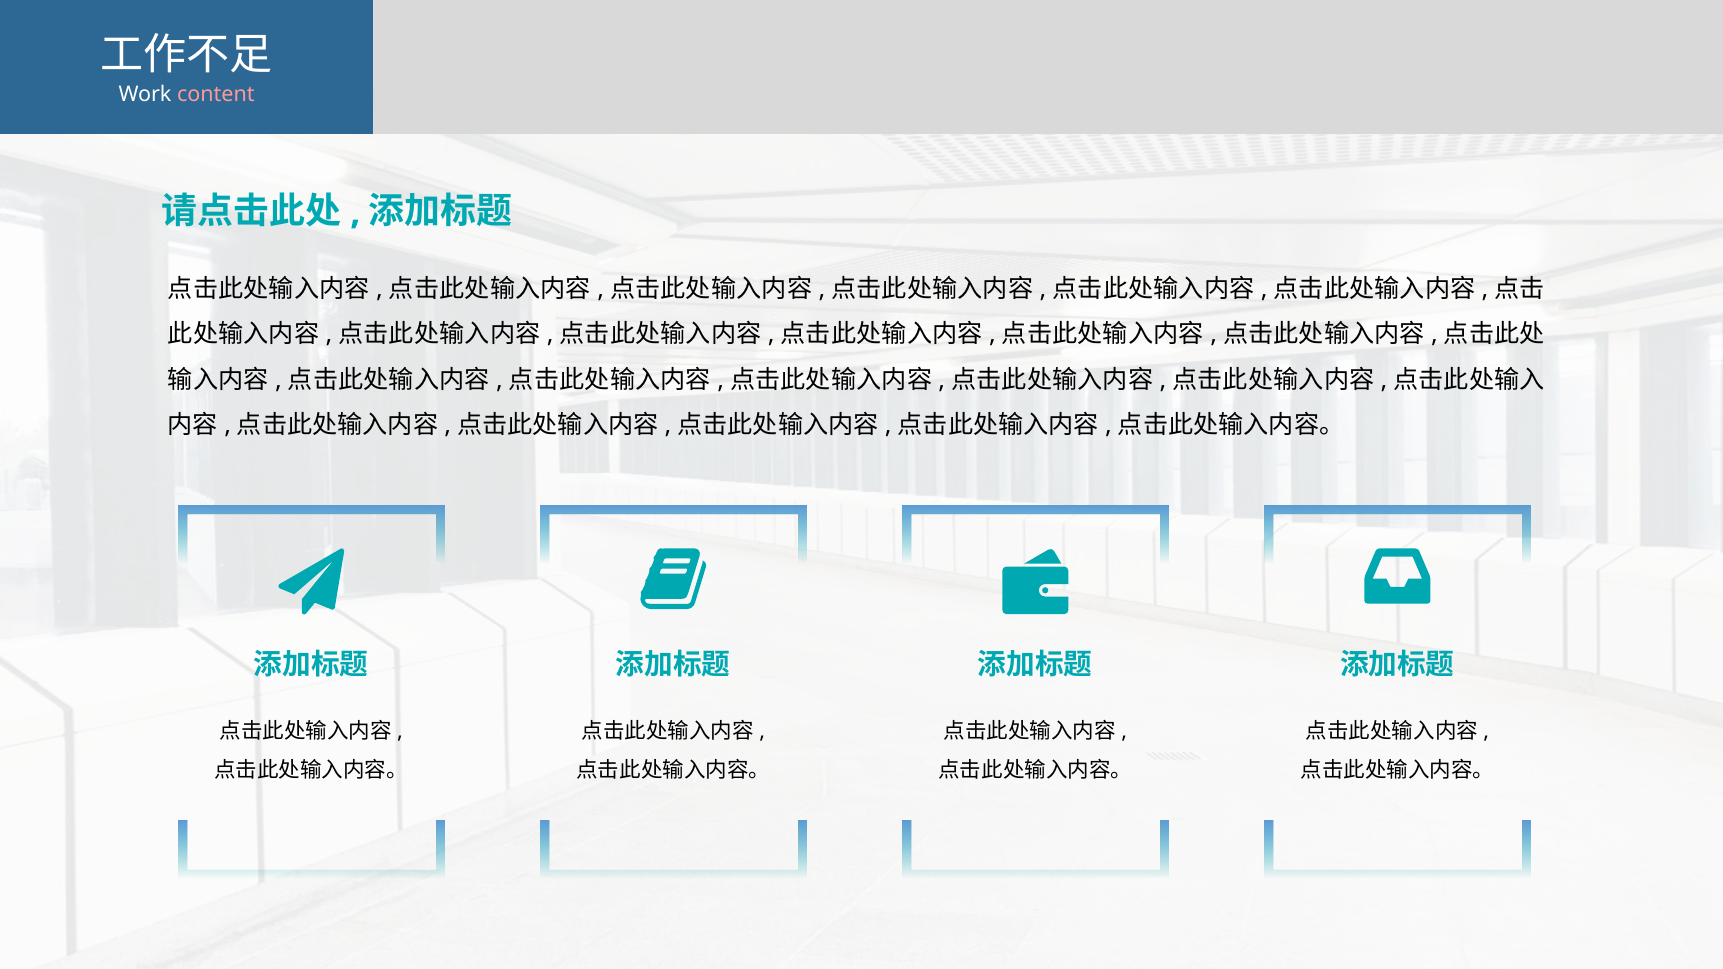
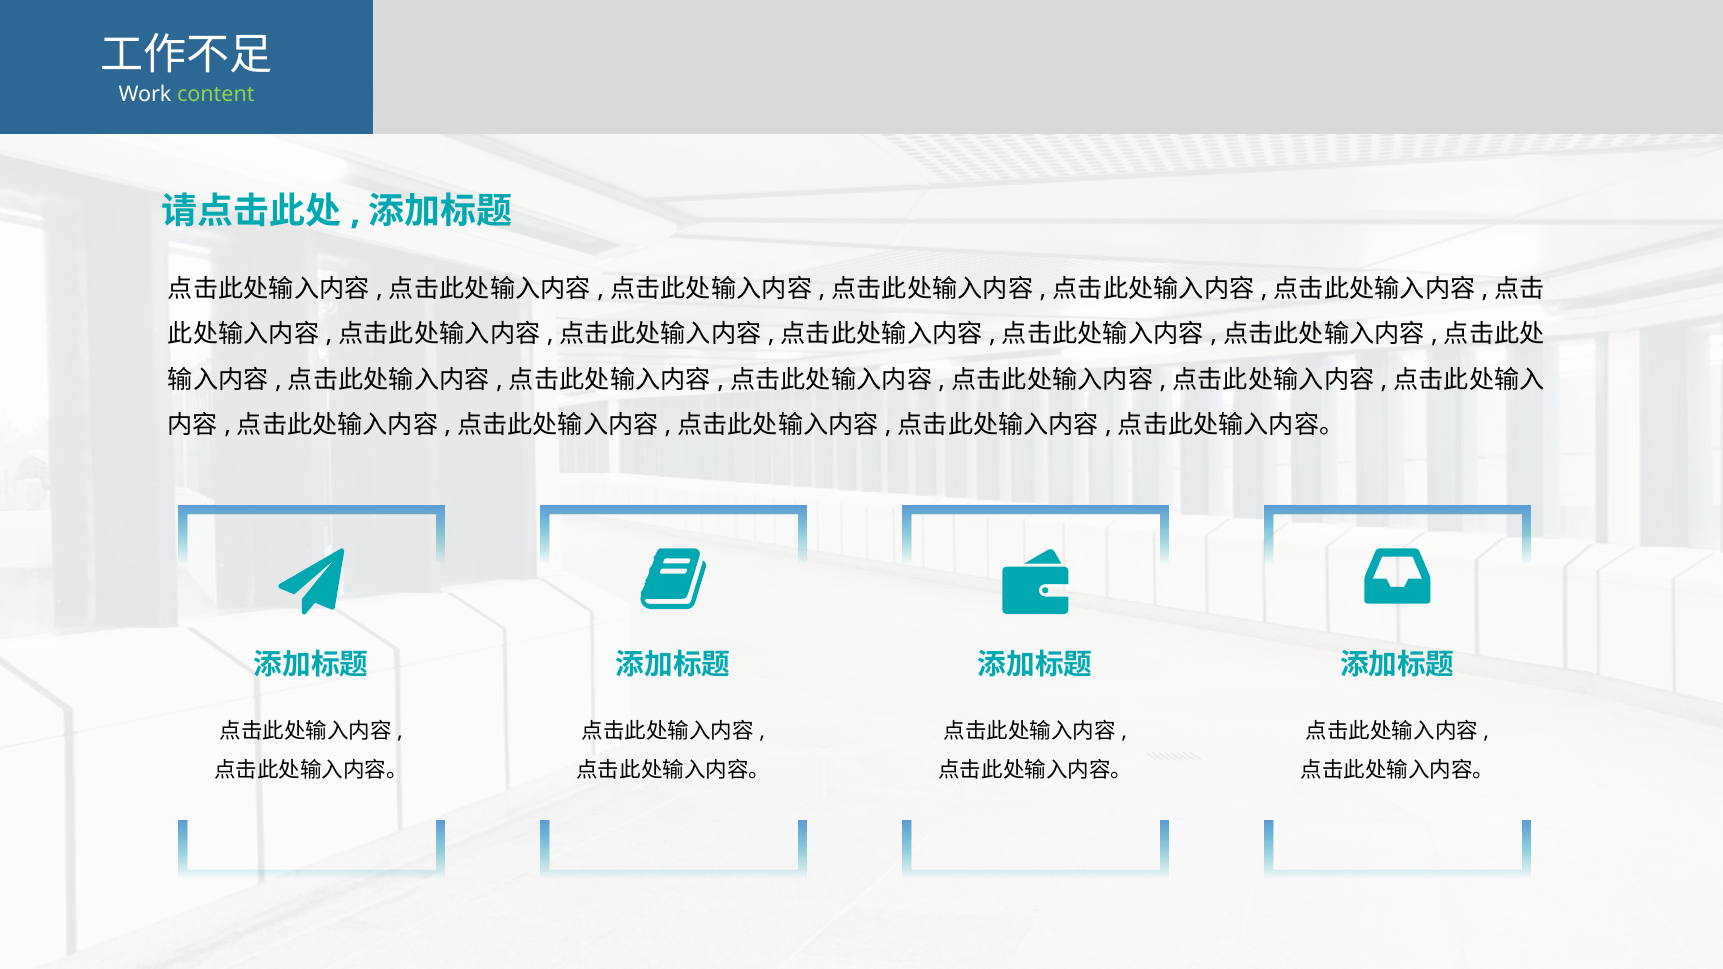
content colour: pink -> light green (216, 94)
